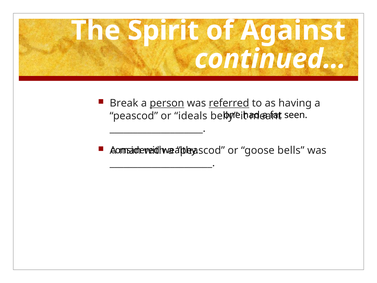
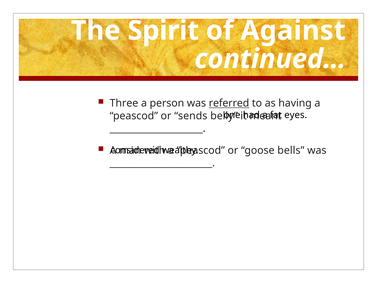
Break: Break -> Three (124, 103)
person underline: present -> none (167, 103)
seen: seen -> eyes (296, 115)
ideals: ideals -> sends (191, 116)
